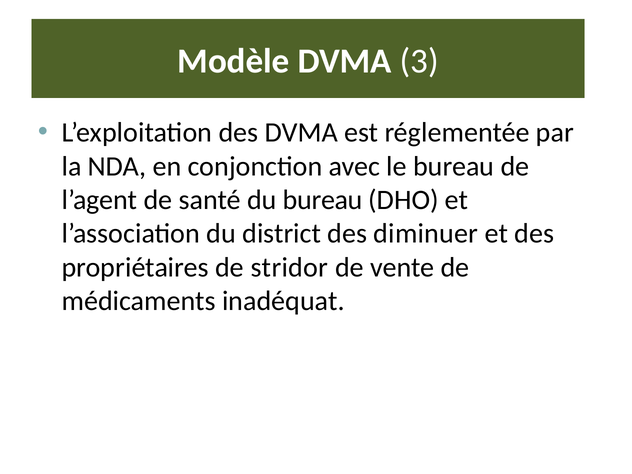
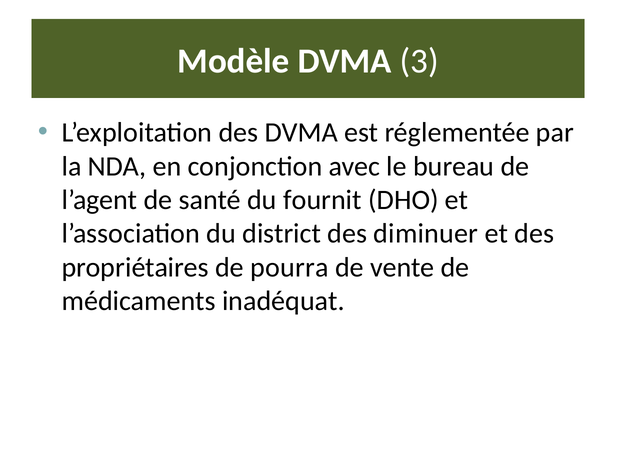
du bureau: bureau -> fournit (322, 200)
stridor: stridor -> pourra (289, 267)
